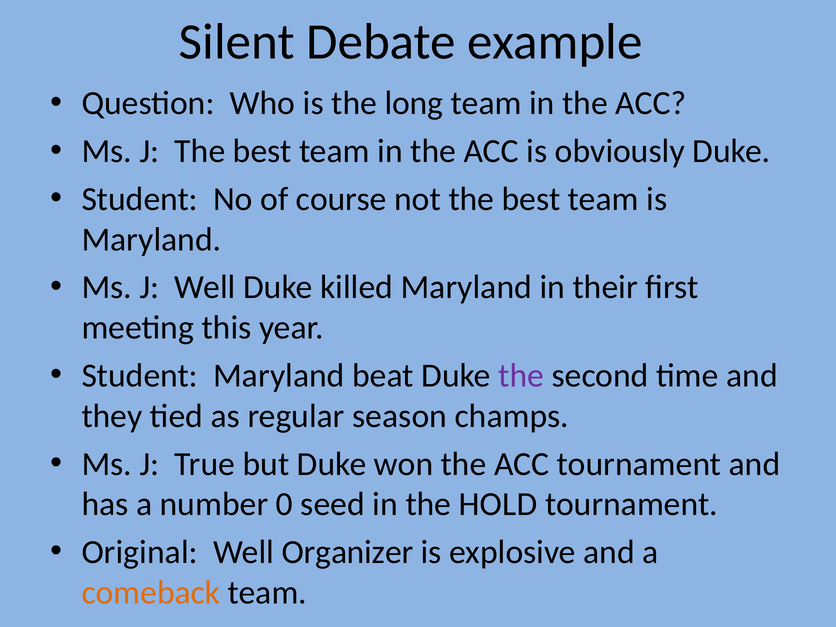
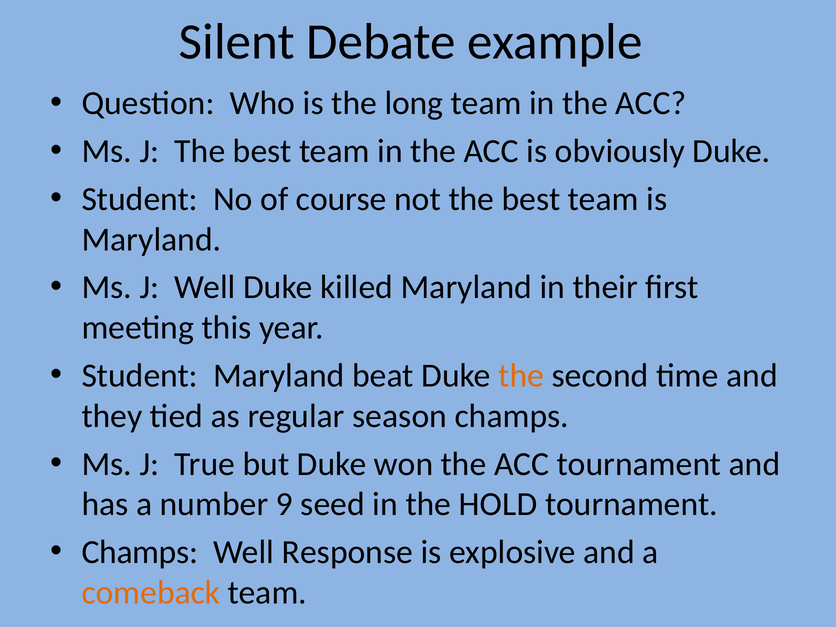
the colour: purple -> orange (521, 376)
0: 0 -> 9 (284, 504)
Original: Original -> Champs (140, 552)
Organizer: Organizer -> Response (347, 552)
